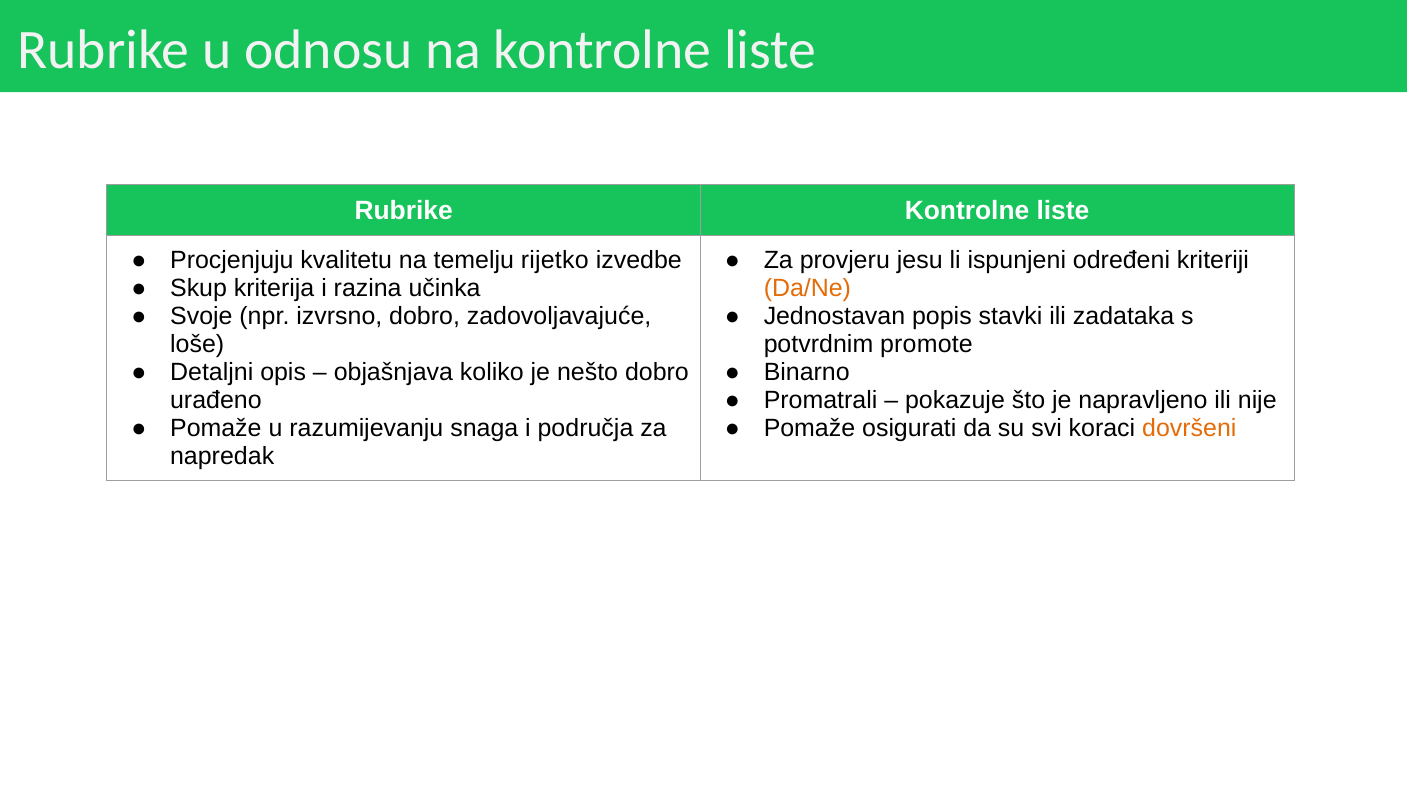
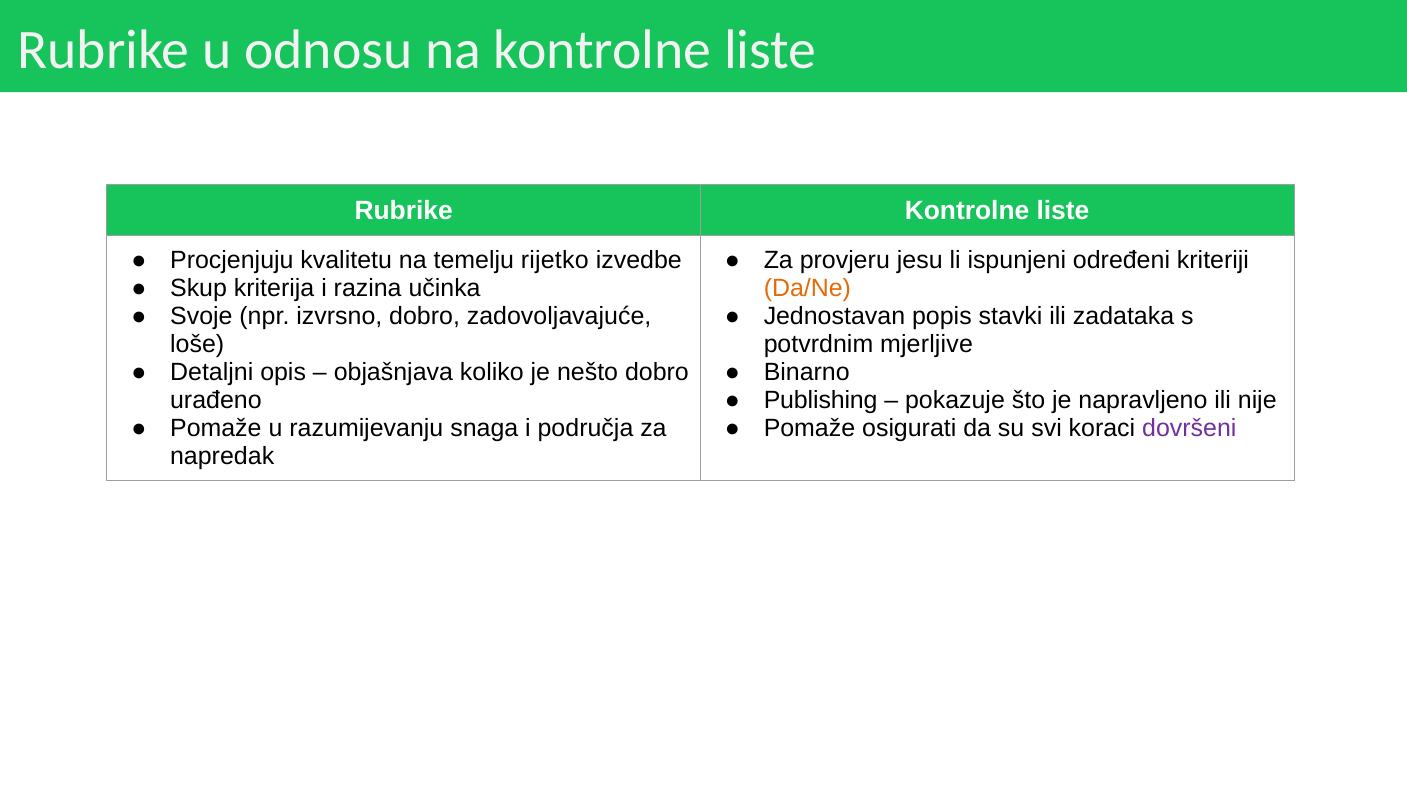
promote: promote -> mjerljive (926, 344)
Promatrali: Promatrali -> Publishing (821, 400)
dovršeni colour: orange -> purple (1189, 428)
